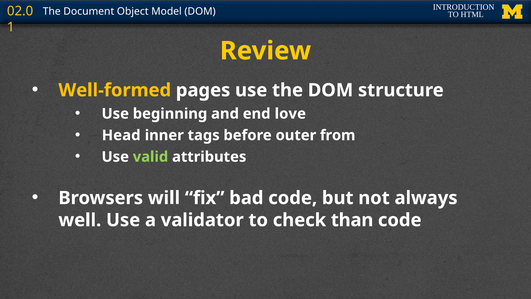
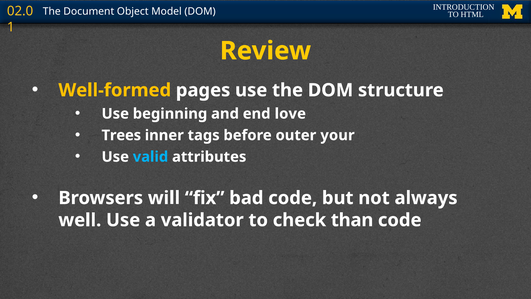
Head: Head -> Trees (121, 135)
from: from -> your (338, 135)
valid colour: light green -> light blue (151, 157)
